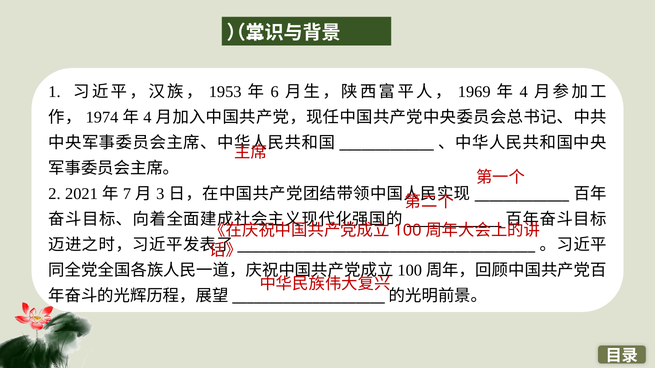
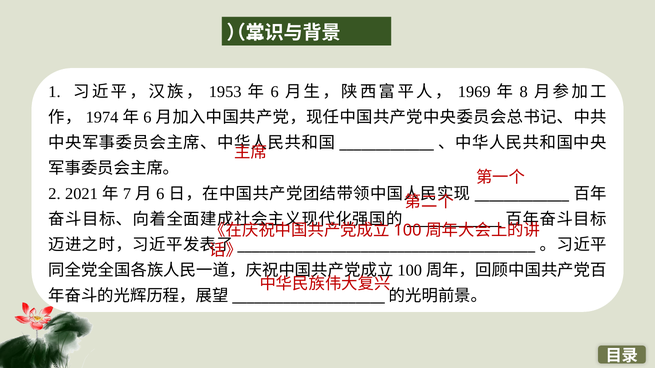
4: 4 -> 8 (524, 92)
4: 4 -> 6 (147, 118)
3: 3 -> 6 (160, 194)
